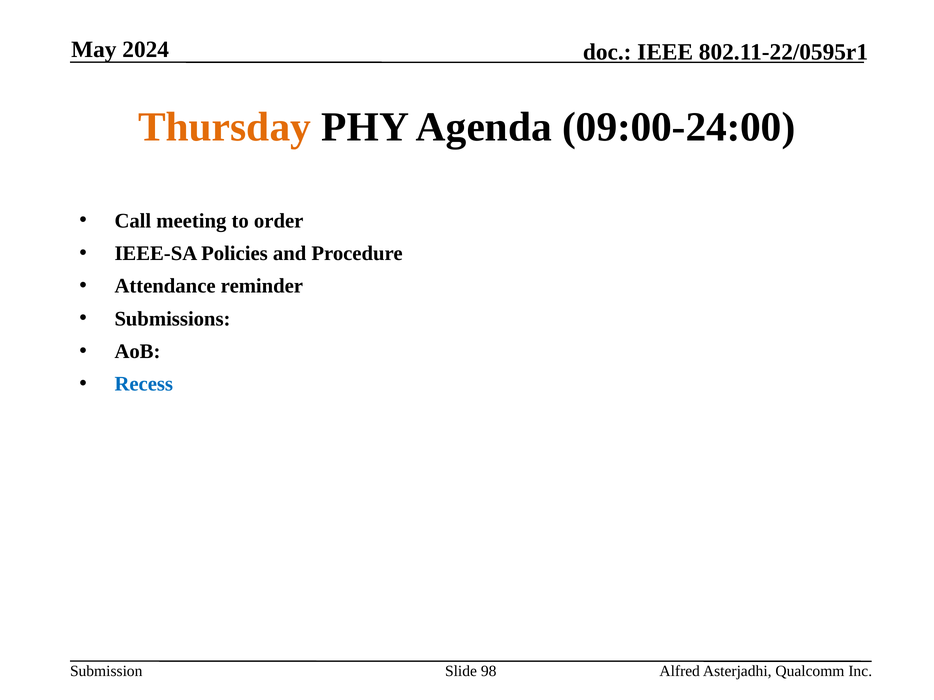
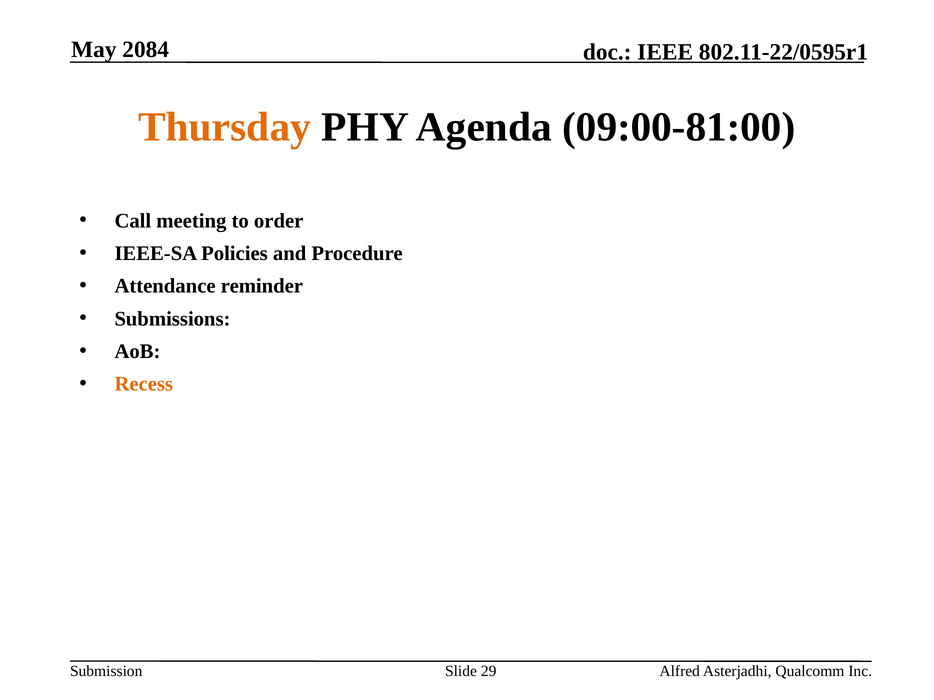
2024: 2024 -> 2084 (146, 50)
09:00-24:00: 09:00-24:00 -> 09:00-81:00 (679, 127)
Recess colour: blue -> orange (144, 384)
98: 98 -> 29 (489, 672)
